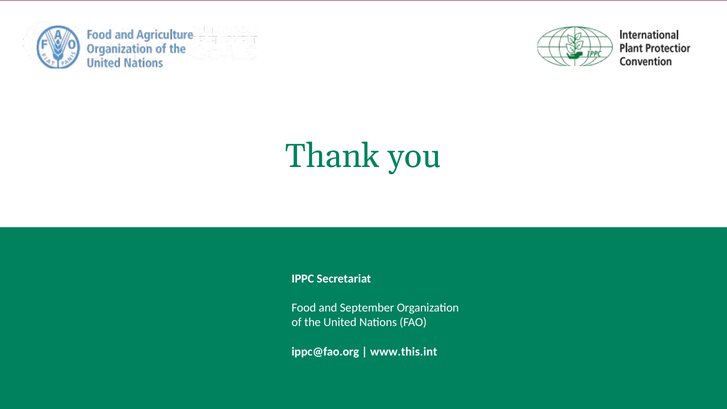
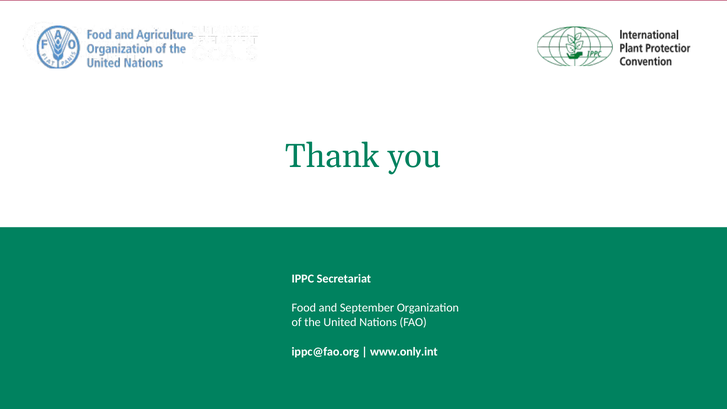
www.this.int: www.this.int -> www.only.int (404, 352)
